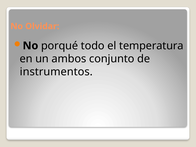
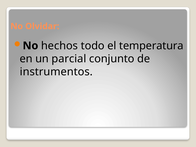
porqué: porqué -> hechos (60, 46)
ambos: ambos -> parcial (69, 59)
